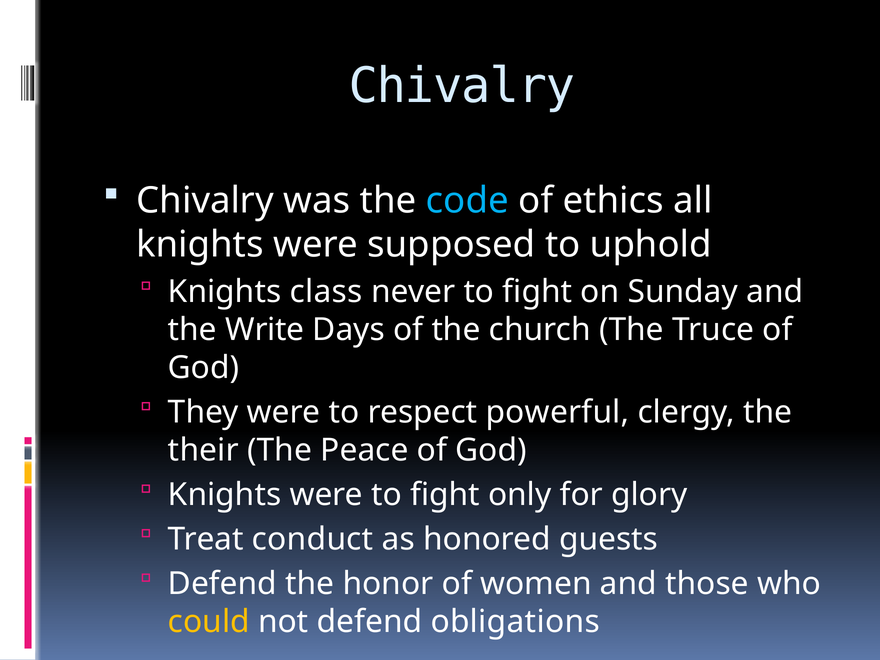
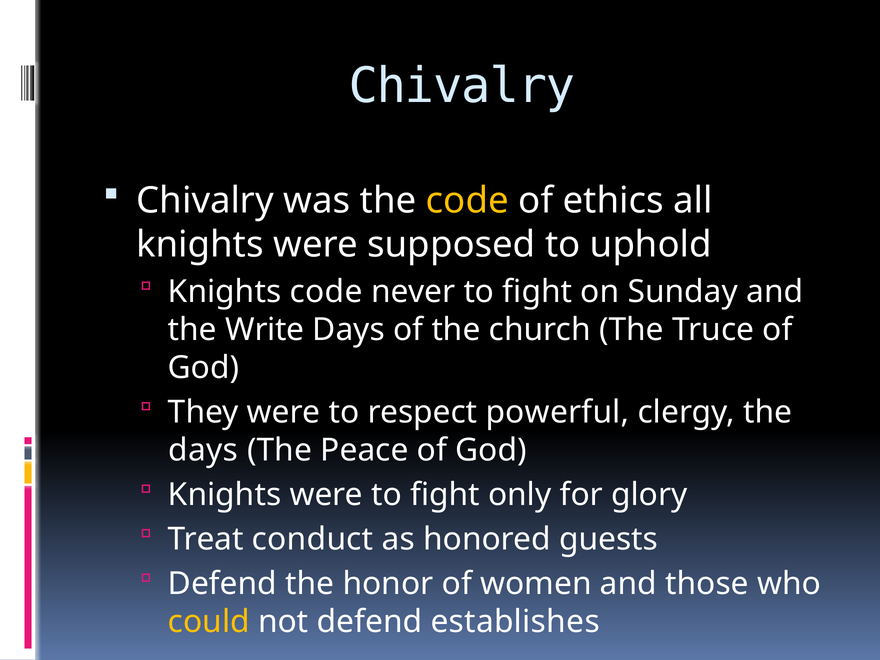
code colour: light blue -> yellow (467, 201)
Knights class: class -> code (326, 292)
their: their -> days (203, 450)
obligations: obligations -> establishes (515, 622)
